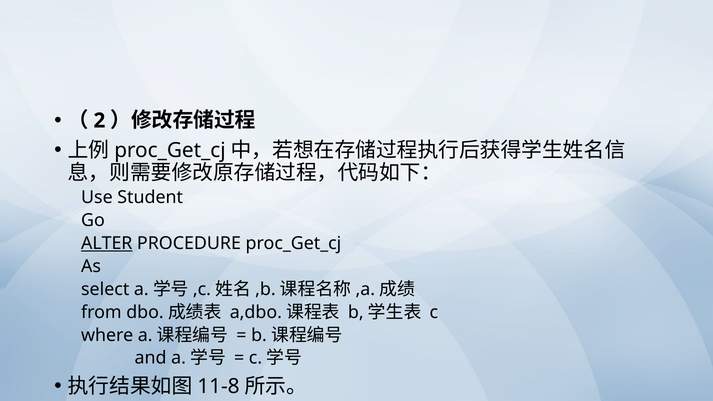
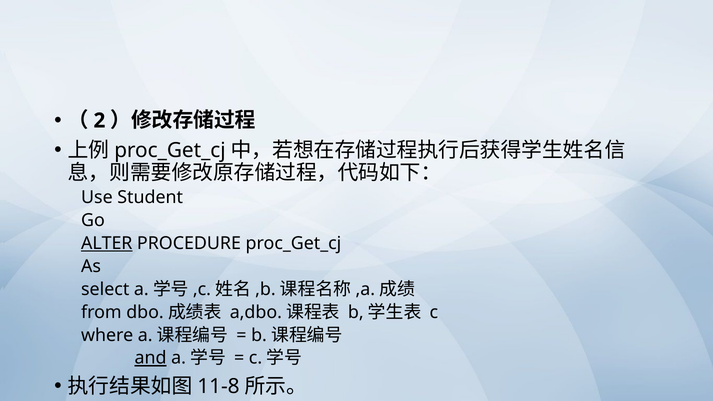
and underline: none -> present (151, 358)
